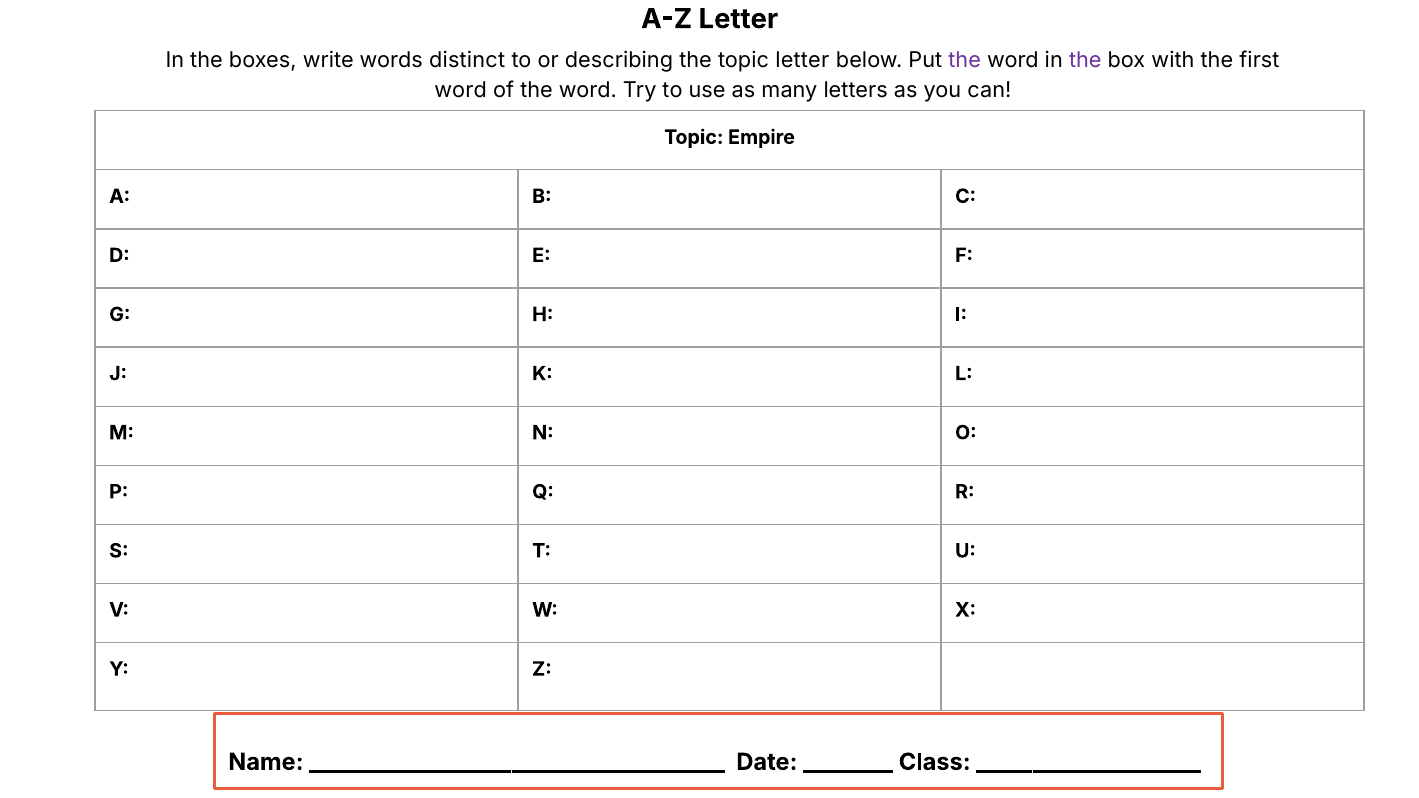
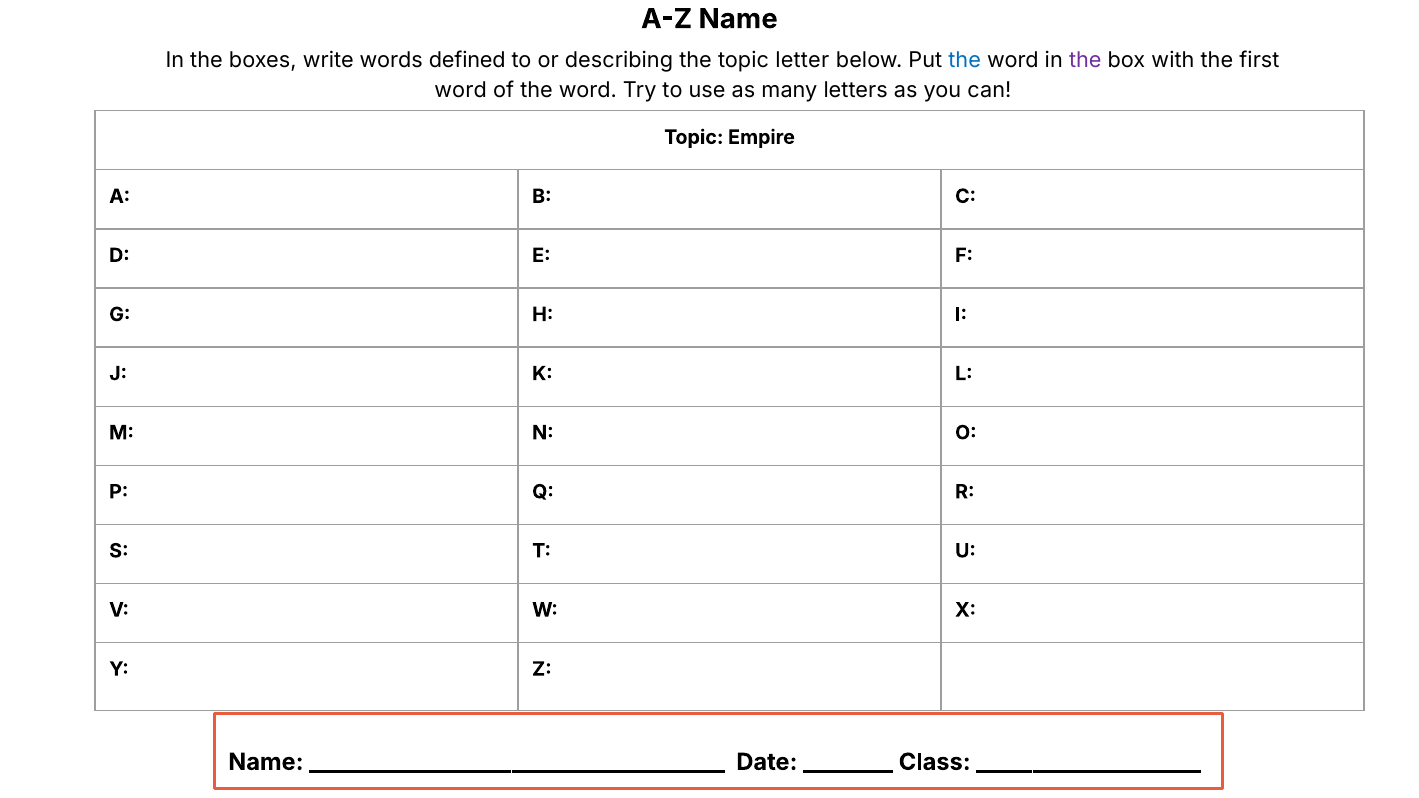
A-Z Letter: Letter -> Name (738, 19)
distinct: distinct -> defined (467, 61)
the colour: purple -> blue (965, 61)
